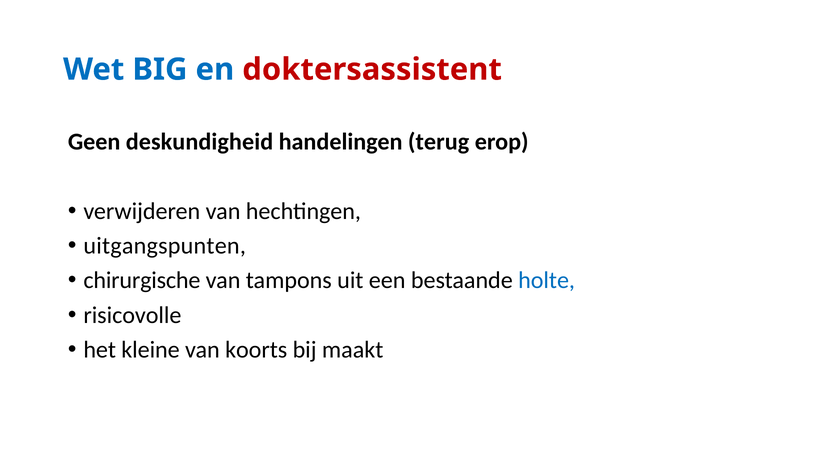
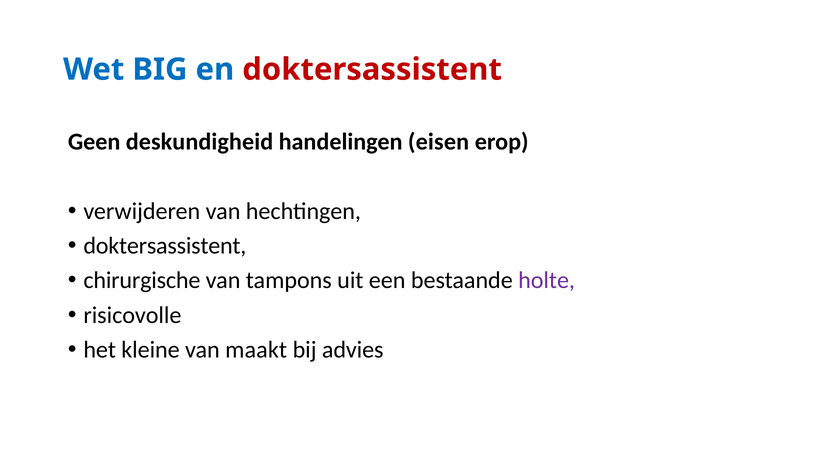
terug: terug -> eisen (439, 142)
uitgangspunten: uitgangspunten -> doktersassistent (165, 246)
holte colour: blue -> purple (547, 281)
koorts: koorts -> maakt (256, 350)
maakt: maakt -> advies (353, 350)
